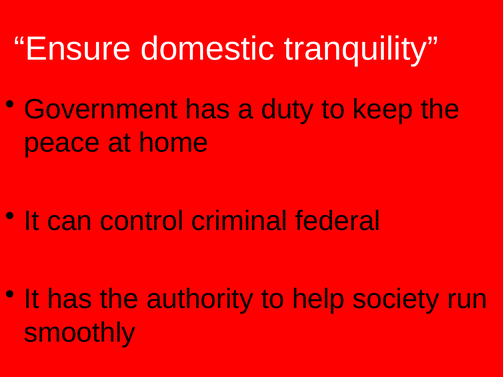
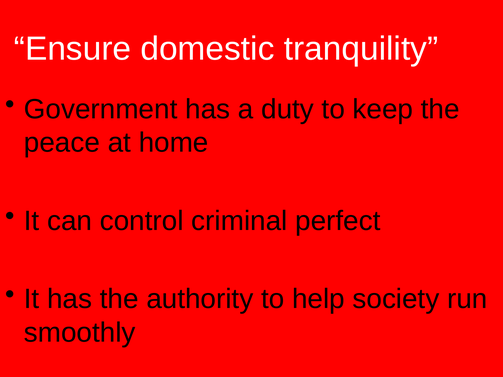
federal: federal -> perfect (338, 221)
